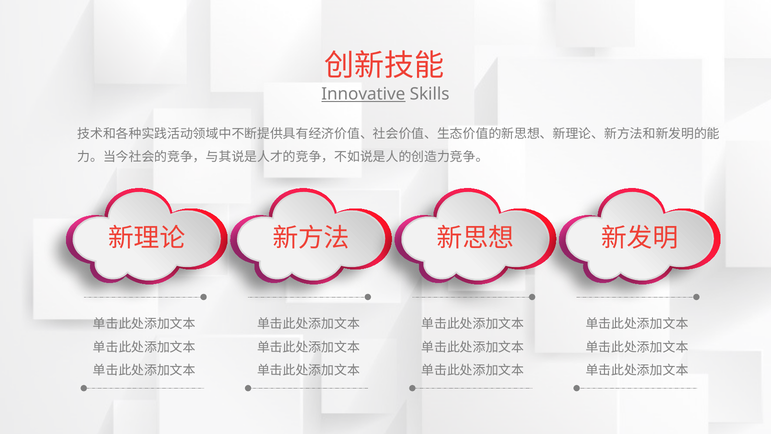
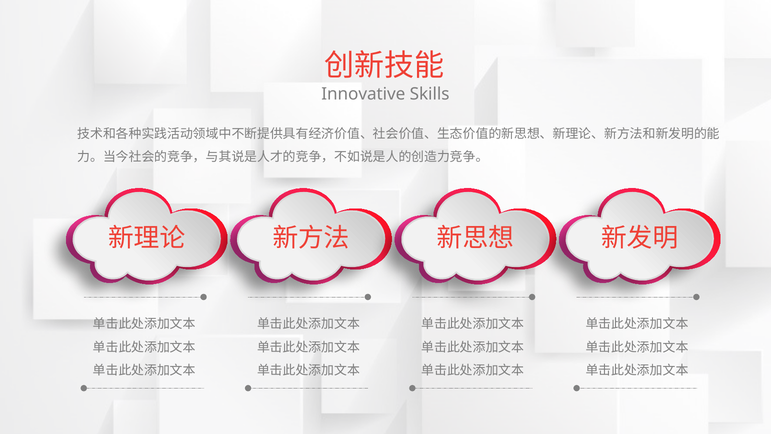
Innovative underline: present -> none (363, 94)
